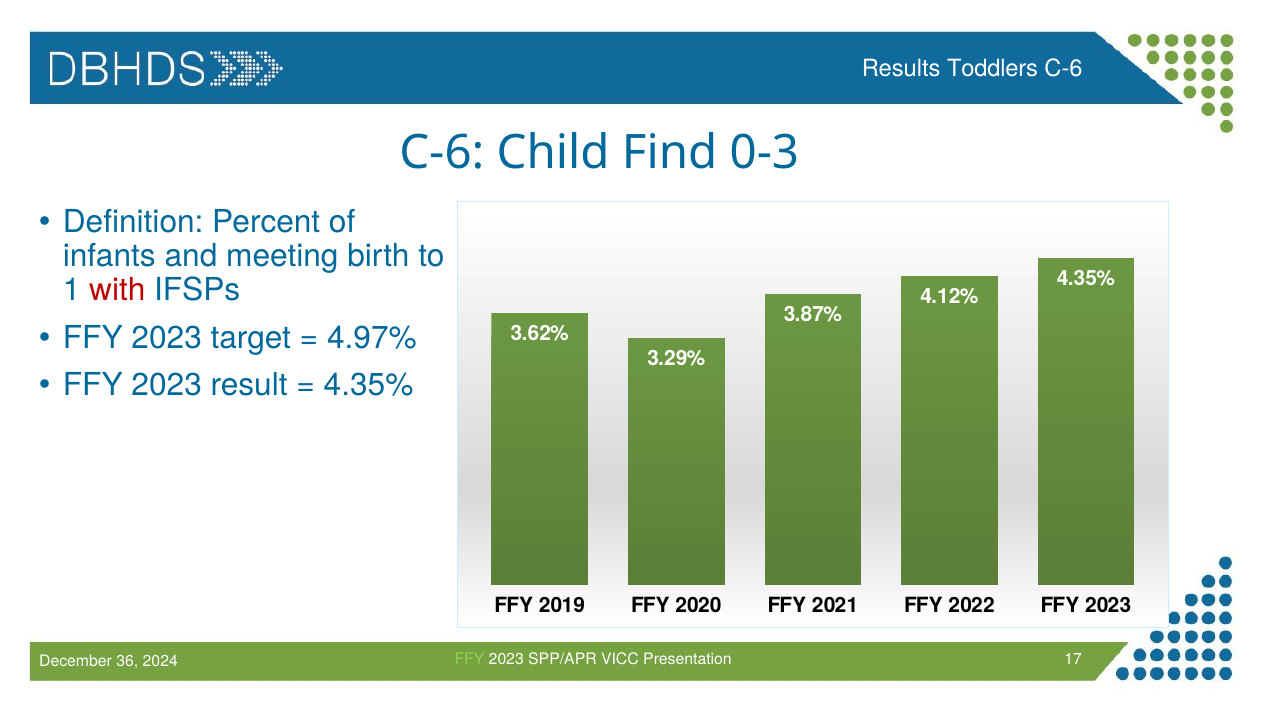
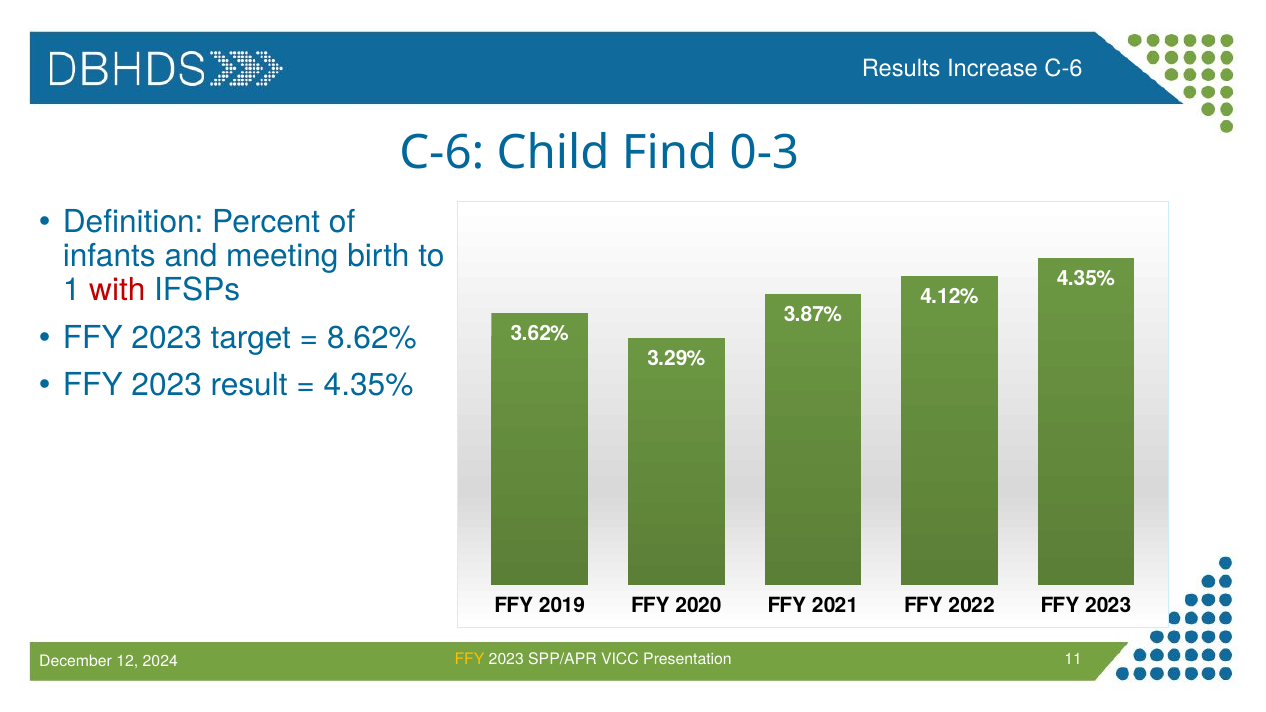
Toddlers: Toddlers -> Increase (993, 69)
4.97%: 4.97% -> 8.62% (372, 338)
FFY colour: light green -> yellow (469, 659)
17: 17 -> 11 (1073, 659)
36: 36 -> 12 (127, 661)
